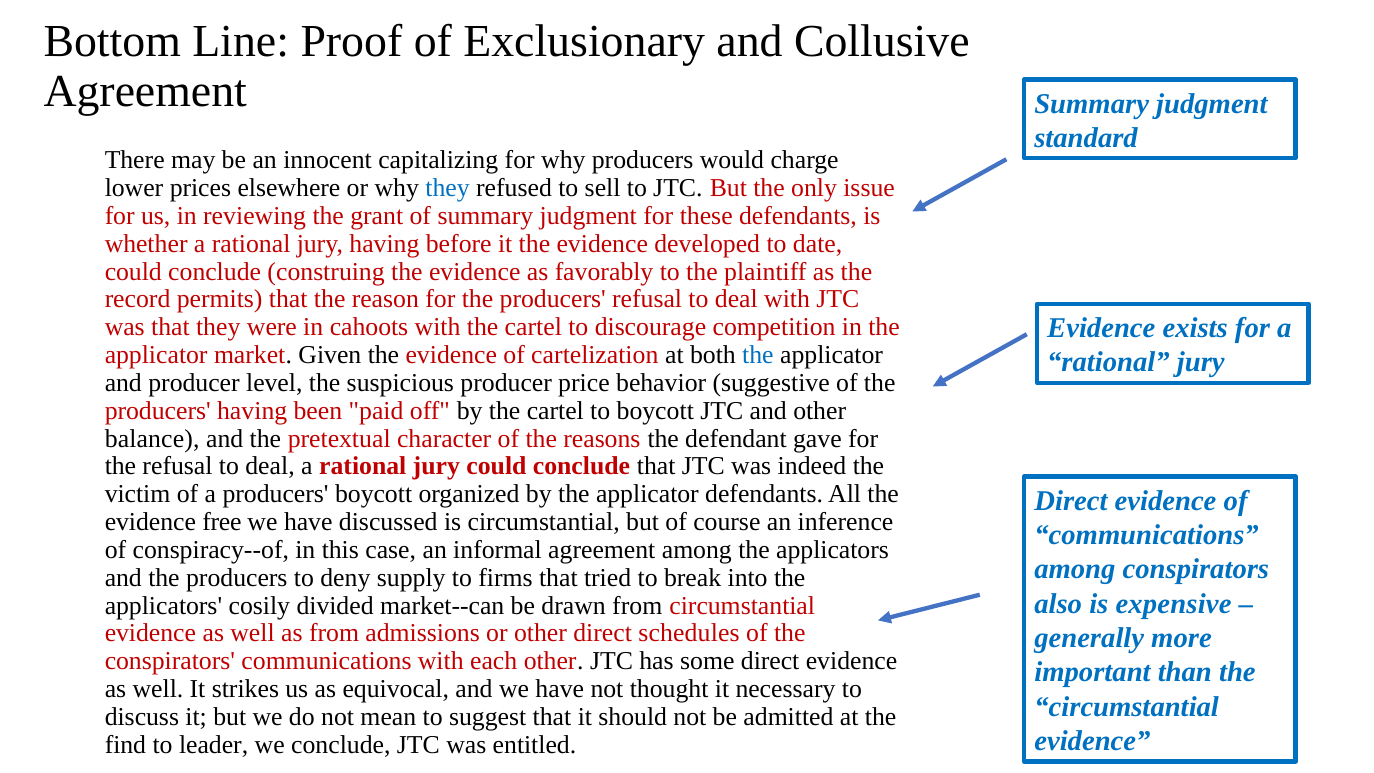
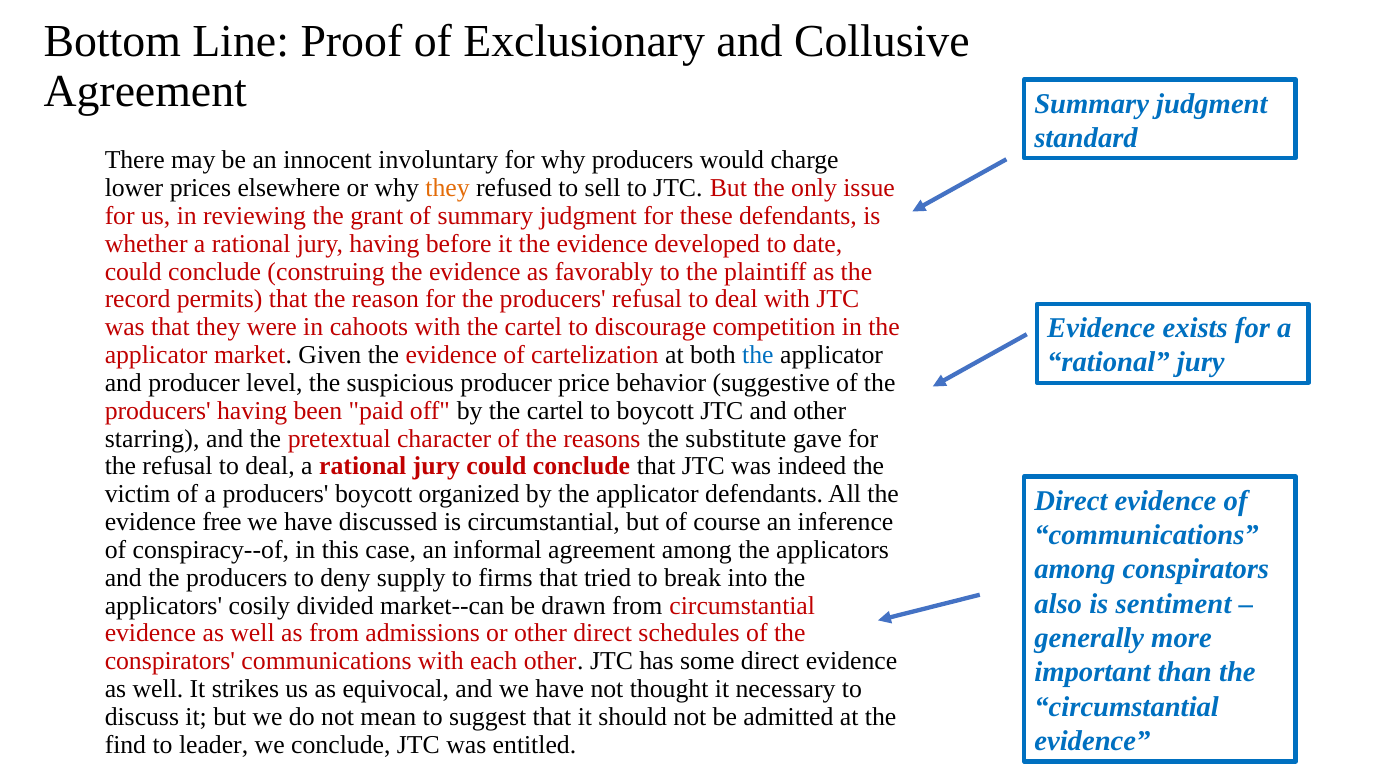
capitalizing: capitalizing -> involuntary (438, 160)
they colour: blue -> orange (448, 188)
balance: balance -> starring (152, 438)
defendant: defendant -> substitute (736, 438)
expensive: expensive -> sentiment (1174, 604)
